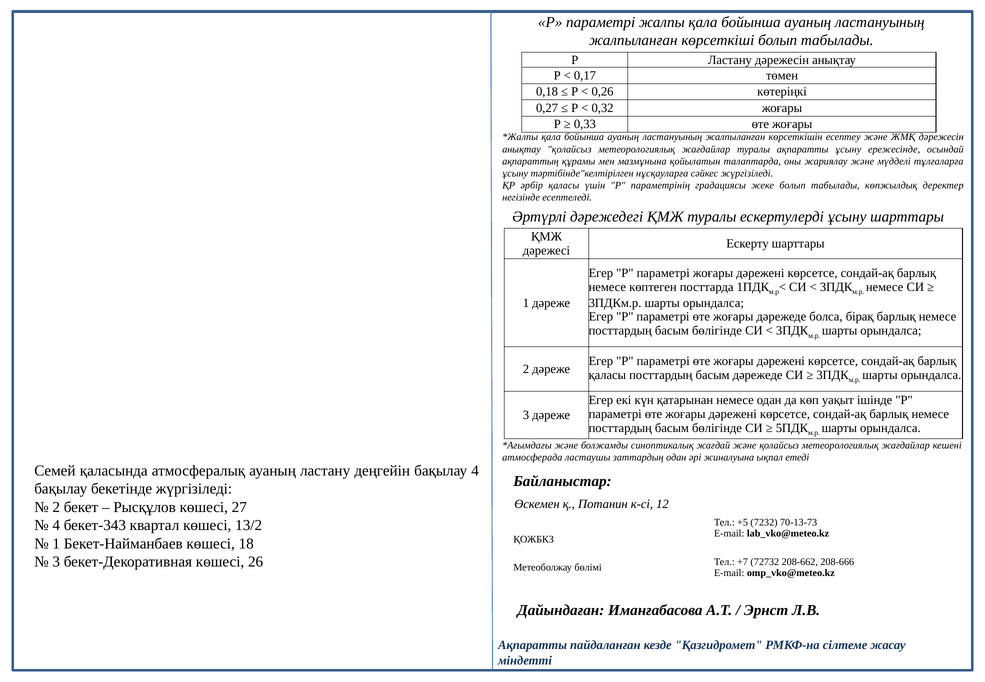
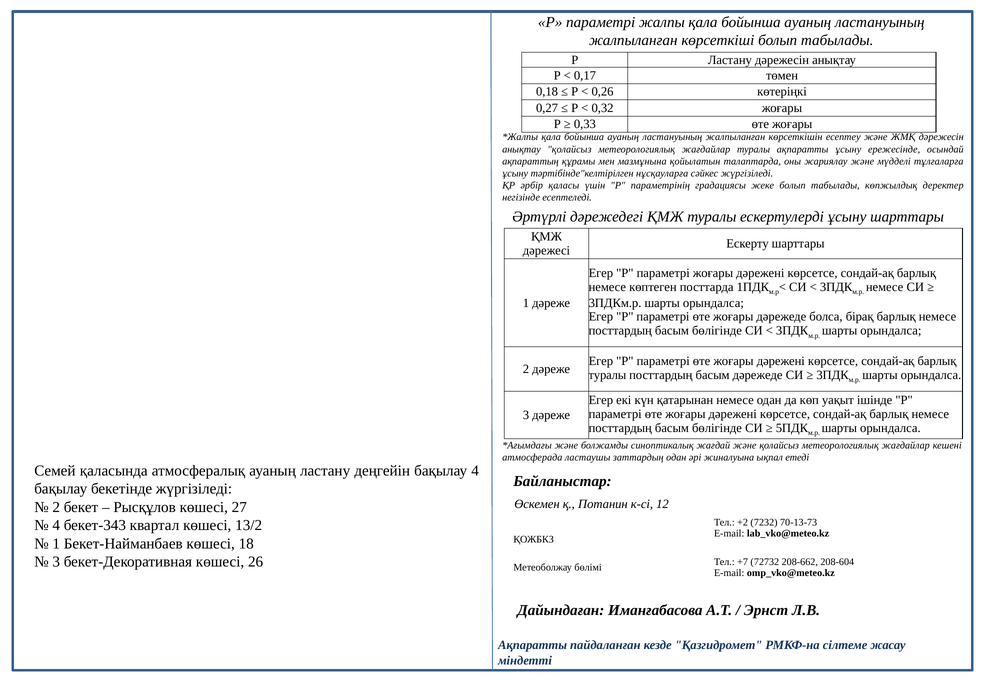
қаласы: қаласы -> туралы (607, 375)
+5: +5 -> +2 (743, 522)
208-666: 208-666 -> 208-604 (837, 562)
